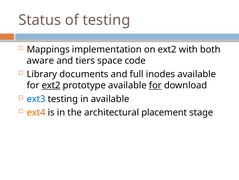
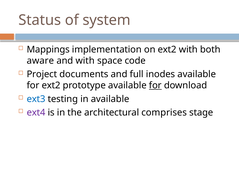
of testing: testing -> system (107, 20)
and tiers: tiers -> with (85, 60)
Library: Library -> Project (42, 74)
ext2 underline: present -> none (51, 85)
ext4 colour: orange -> purple (36, 112)
placement: placement -> comprises (164, 112)
